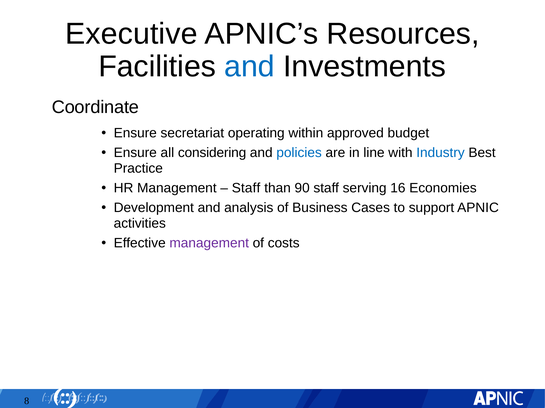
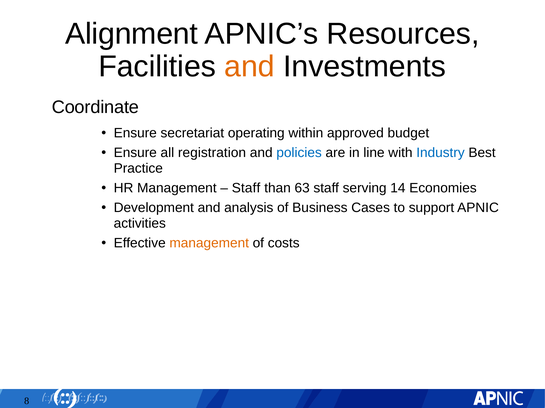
Executive: Executive -> Alignment (132, 34)
and colour: blue -> orange (250, 67)
considering: considering -> registration (212, 153)
90: 90 -> 63 (302, 188)
16: 16 -> 14 (398, 188)
management colour: purple -> orange (209, 243)
